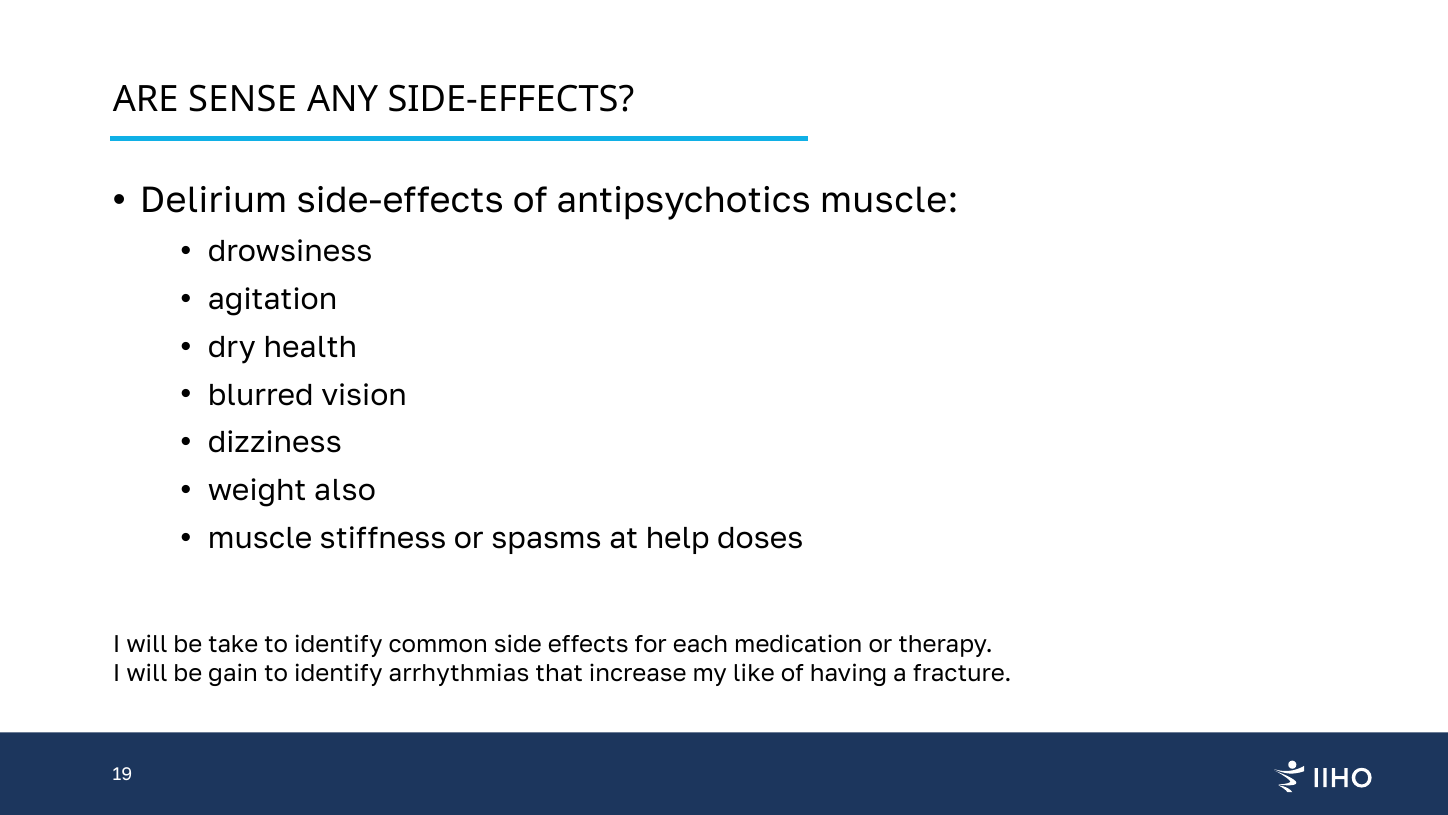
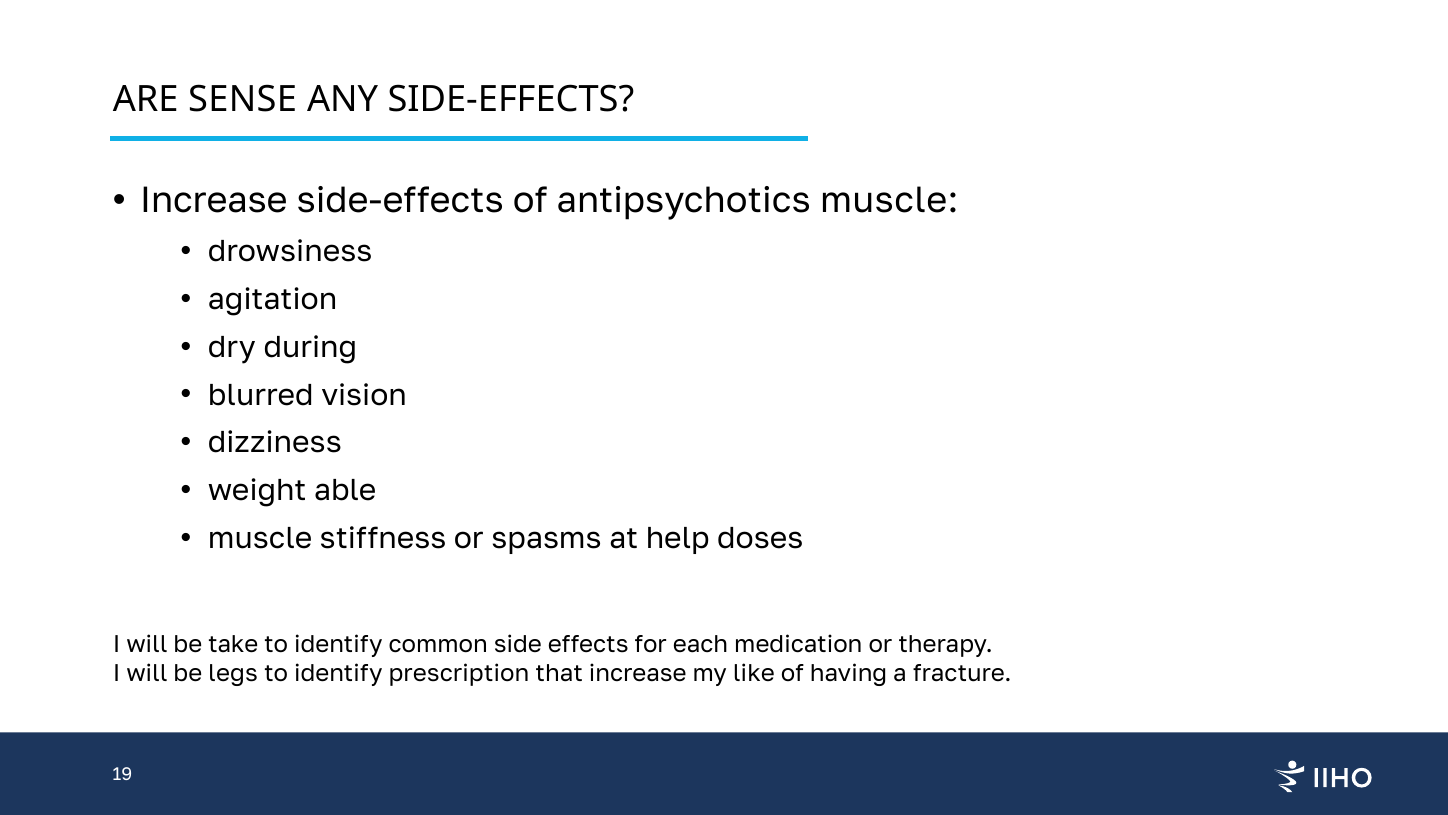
Delirium: Delirium -> Increase (214, 201)
health: health -> during (310, 347)
also: also -> able (345, 490)
gain: gain -> legs (233, 673)
arrhythmias: arrhythmias -> prescription (459, 673)
